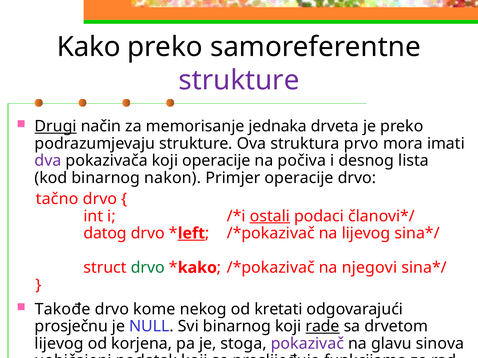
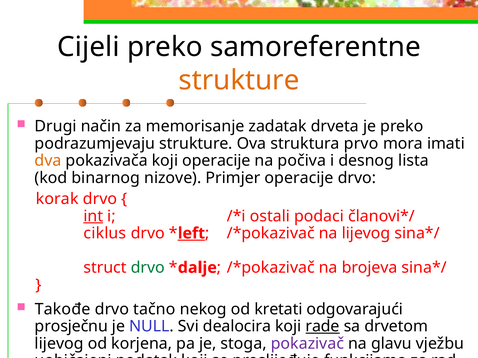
Kako: Kako -> Cijeli (88, 47)
strukture colour: purple -> orange (239, 80)
Drugi underline: present -> none (56, 126)
jednaka: jednaka -> zadatak (278, 126)
dva colour: purple -> orange (48, 161)
nakon: nakon -> nizove (173, 178)
tačno: tačno -> korak (57, 199)
int underline: none -> present (93, 216)
ostali underline: present -> none (270, 216)
datog: datog -> ciklus (105, 234)
kako: kako -> dalje (197, 268)
njegovi: njegovi -> brojeva (370, 268)
kome: kome -> tačno (154, 310)
Svi binarnog: binarnog -> dealocira (237, 327)
sinova: sinova -> vježbu (440, 344)
